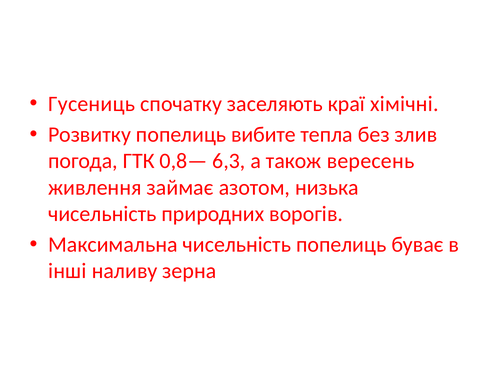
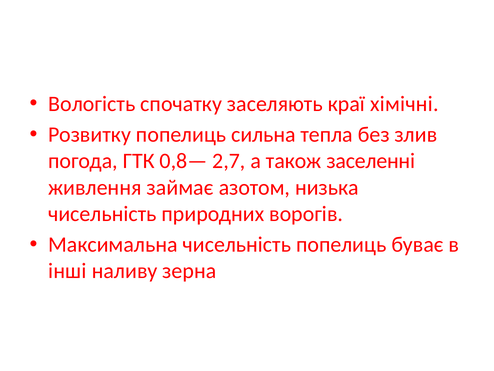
Гусениць: Гусениць -> Вологість (92, 104)
вибите: вибите -> сильна (263, 134)
6,3: 6,3 -> 2,7 (229, 161)
вересень: вересень -> заселенні (371, 161)
